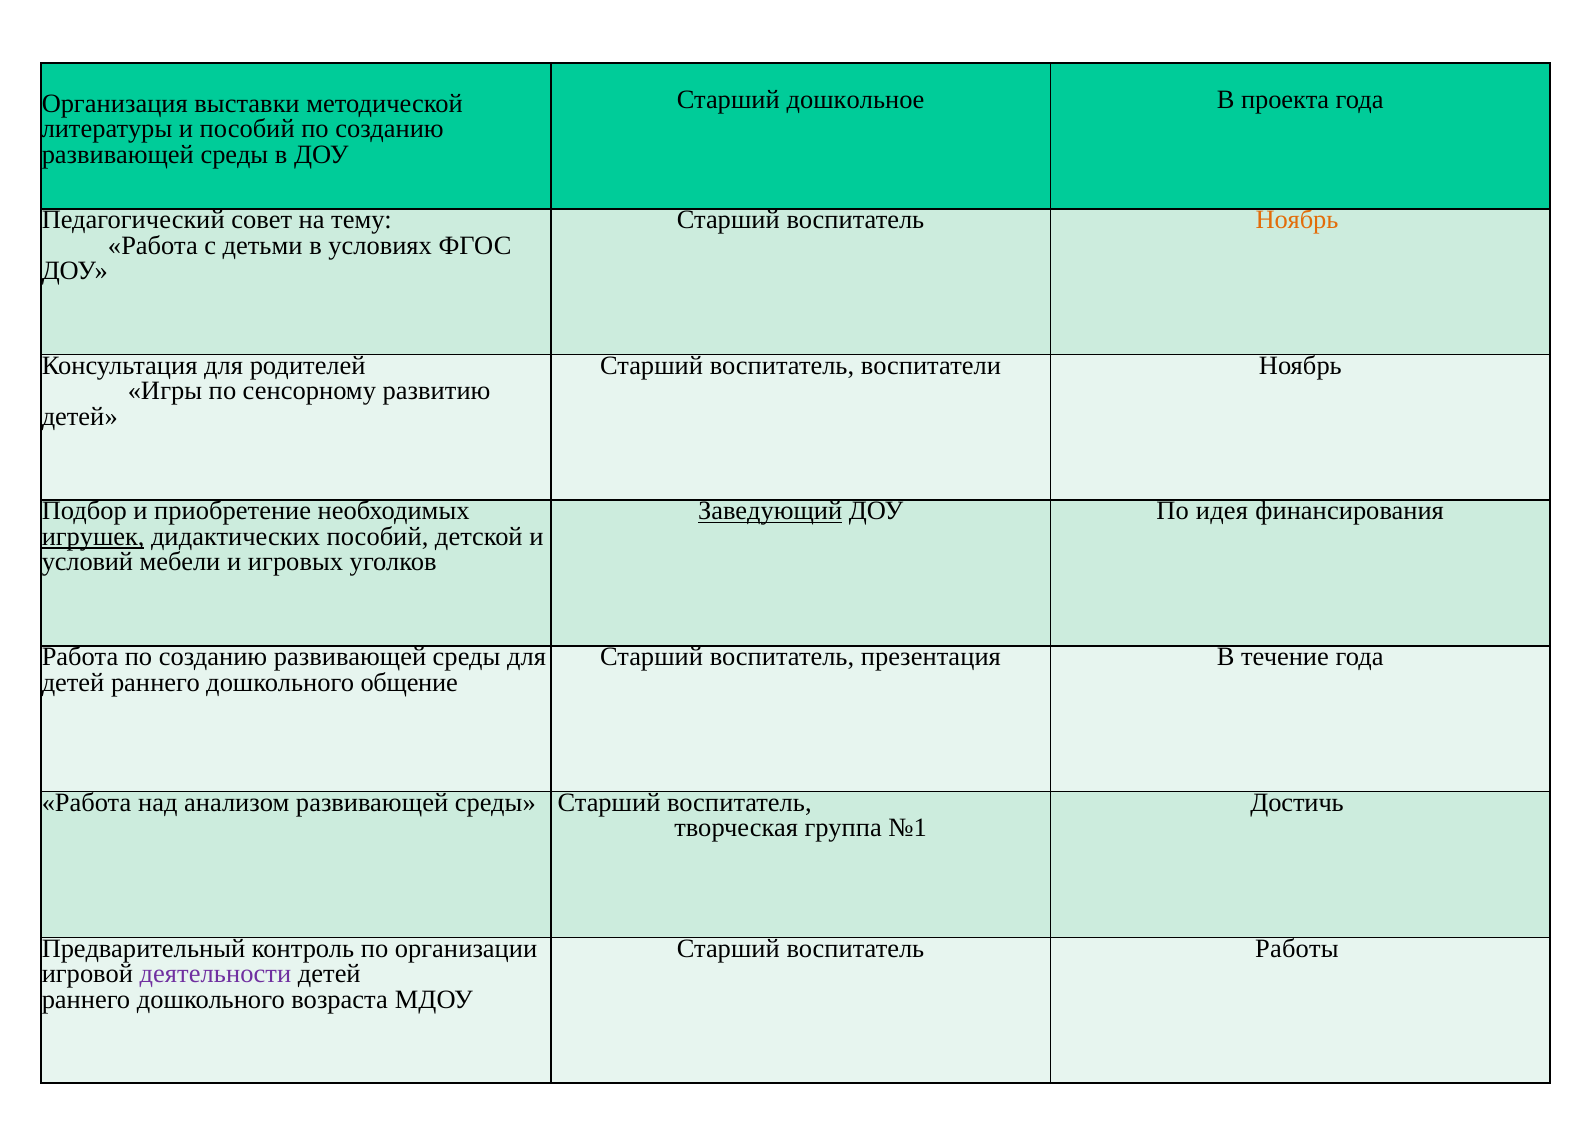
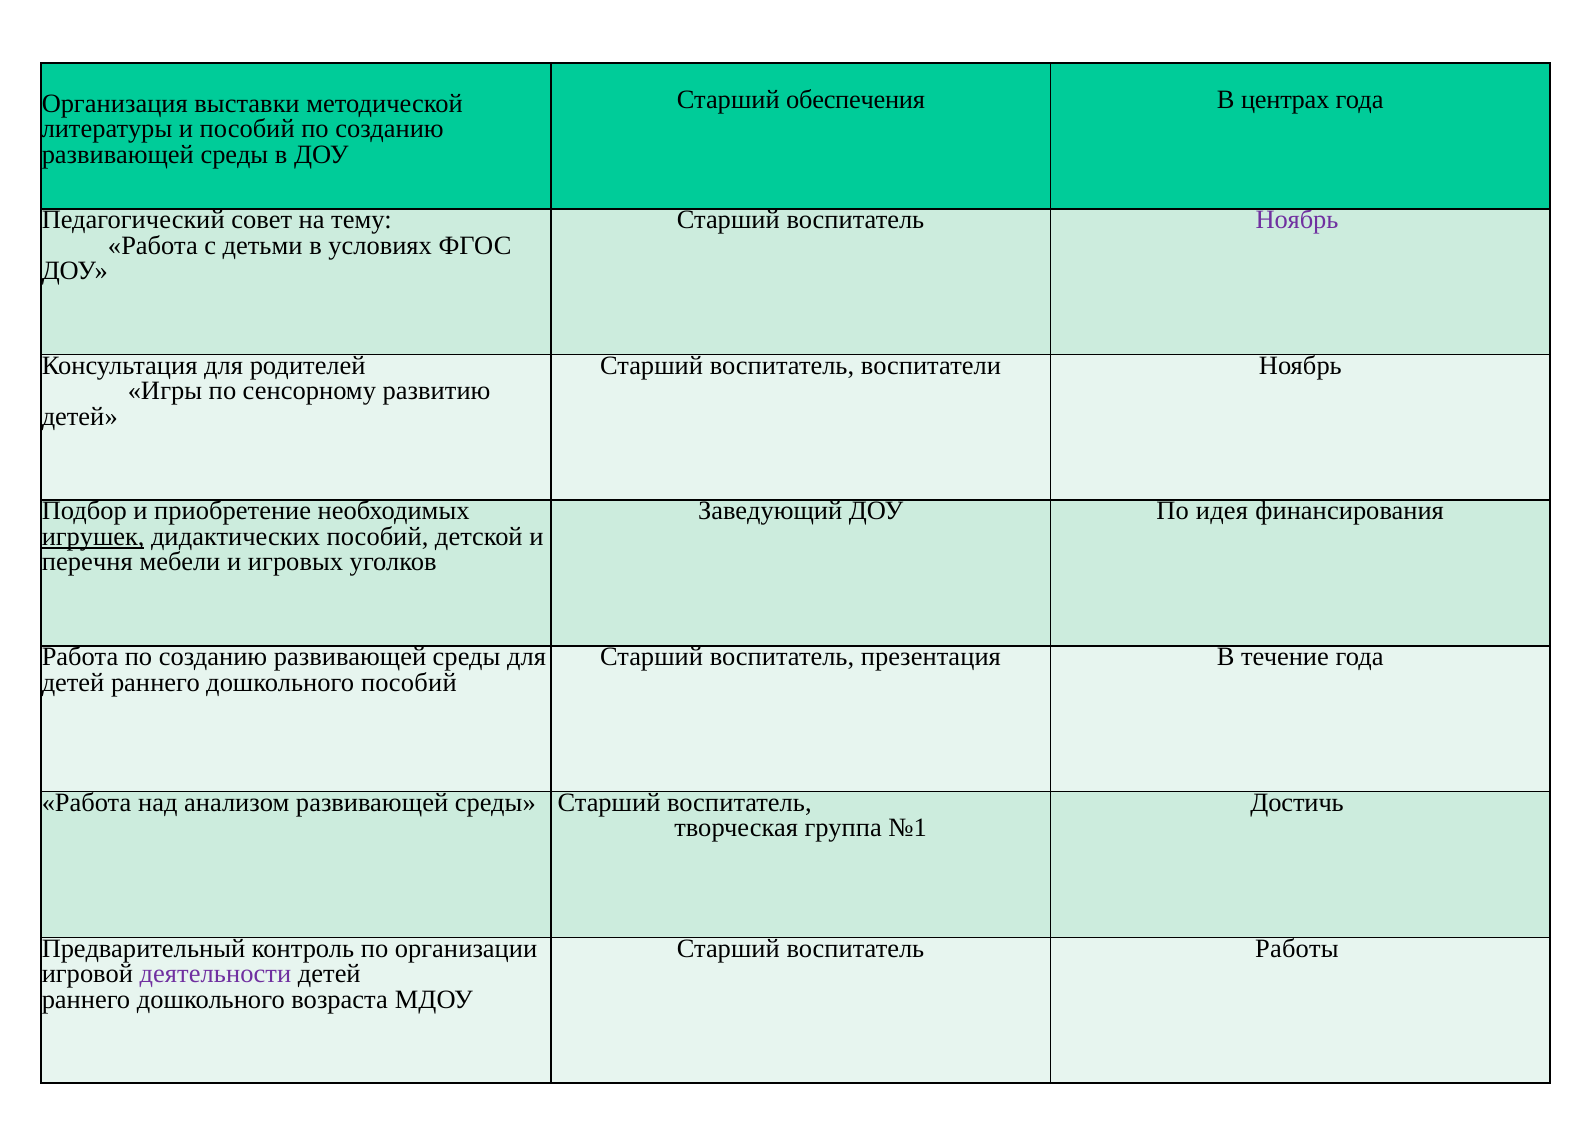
дошкольное: дошкольное -> обеспечения (856, 100)
проекта: проекта -> центрах (1285, 100)
Ноябрь colour: orange -> purple (1297, 220)
Заведующий underline: present -> none (770, 511)
условий: условий -> перечня (87, 562)
дошкольного общение: общение -> пособий (409, 683)
